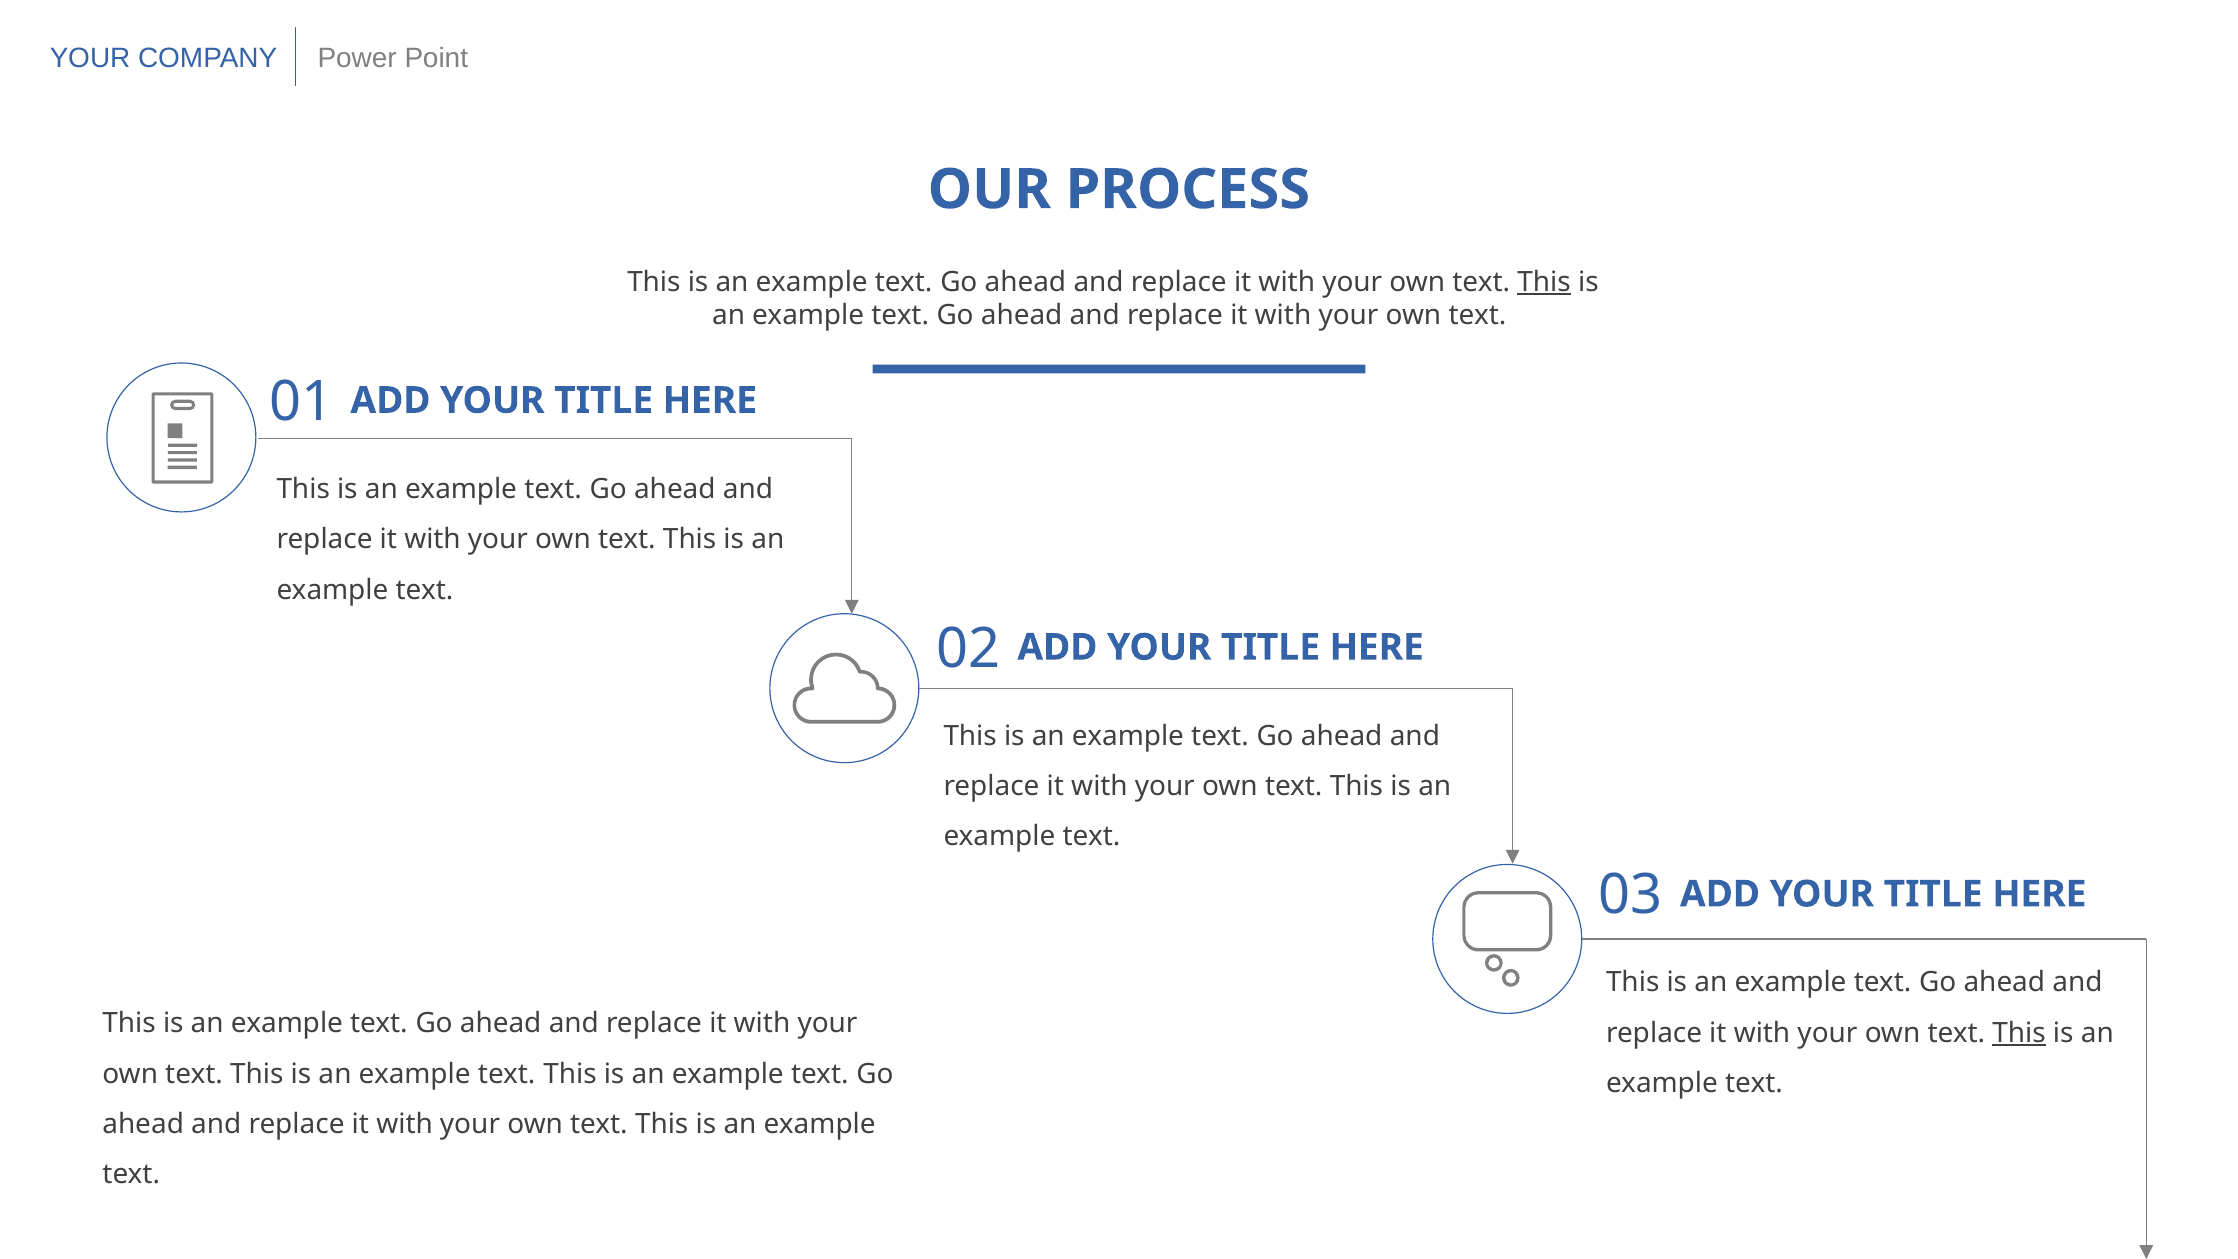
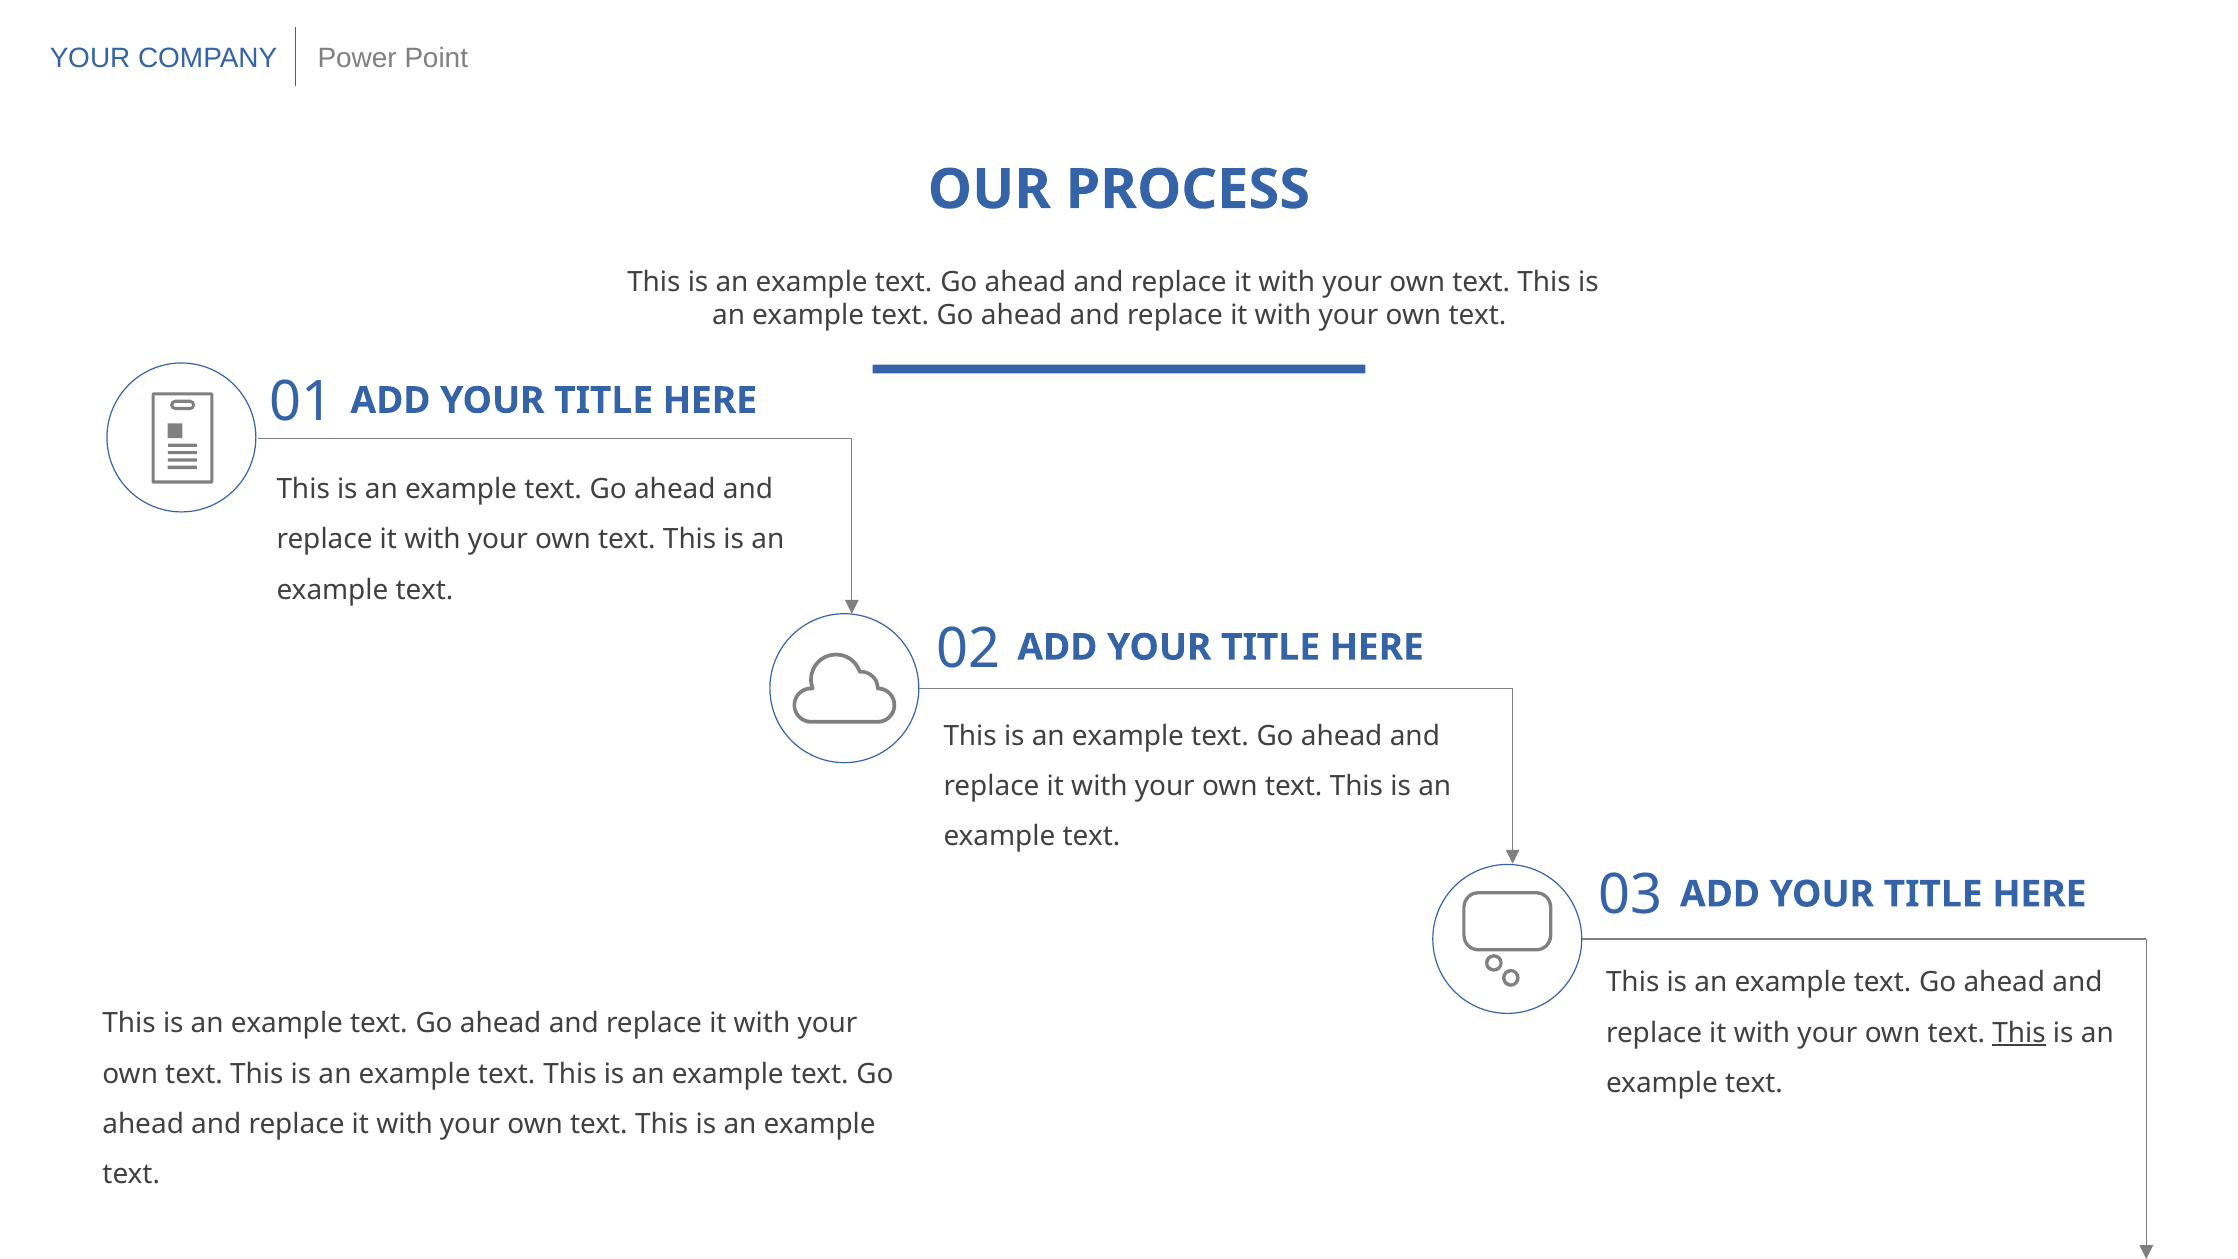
This underline: present -> none (1544, 282)
